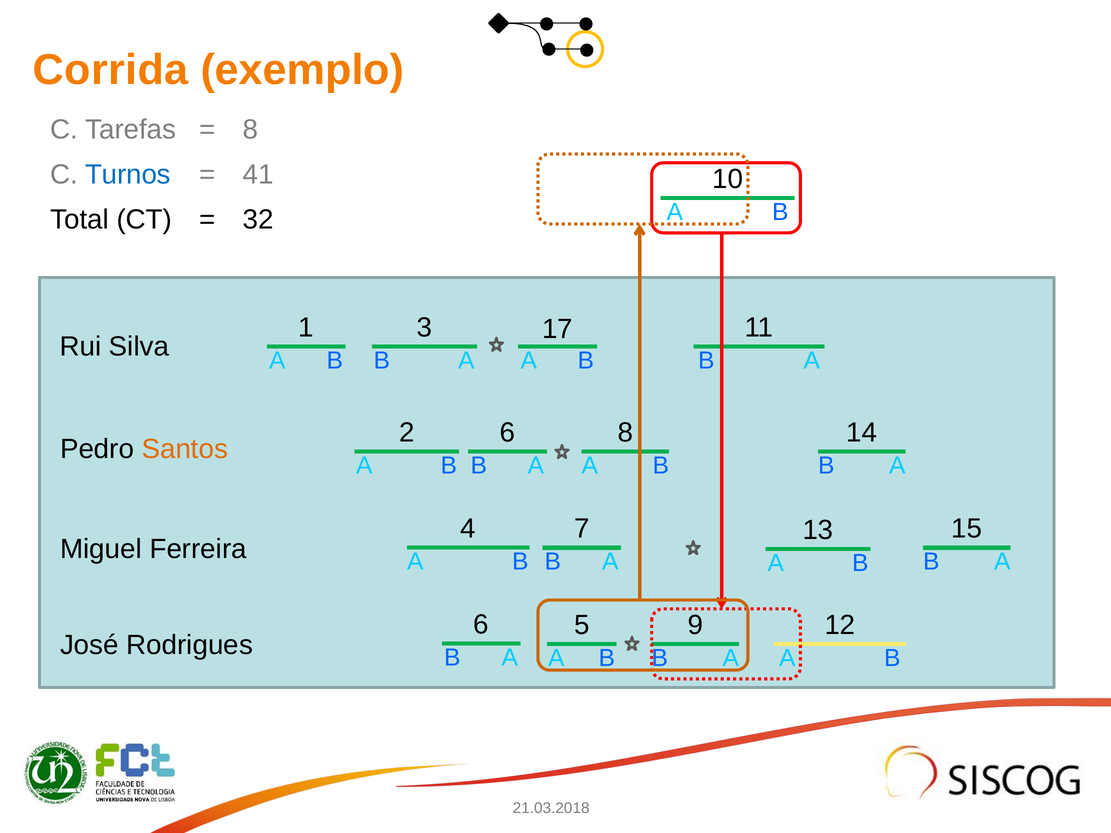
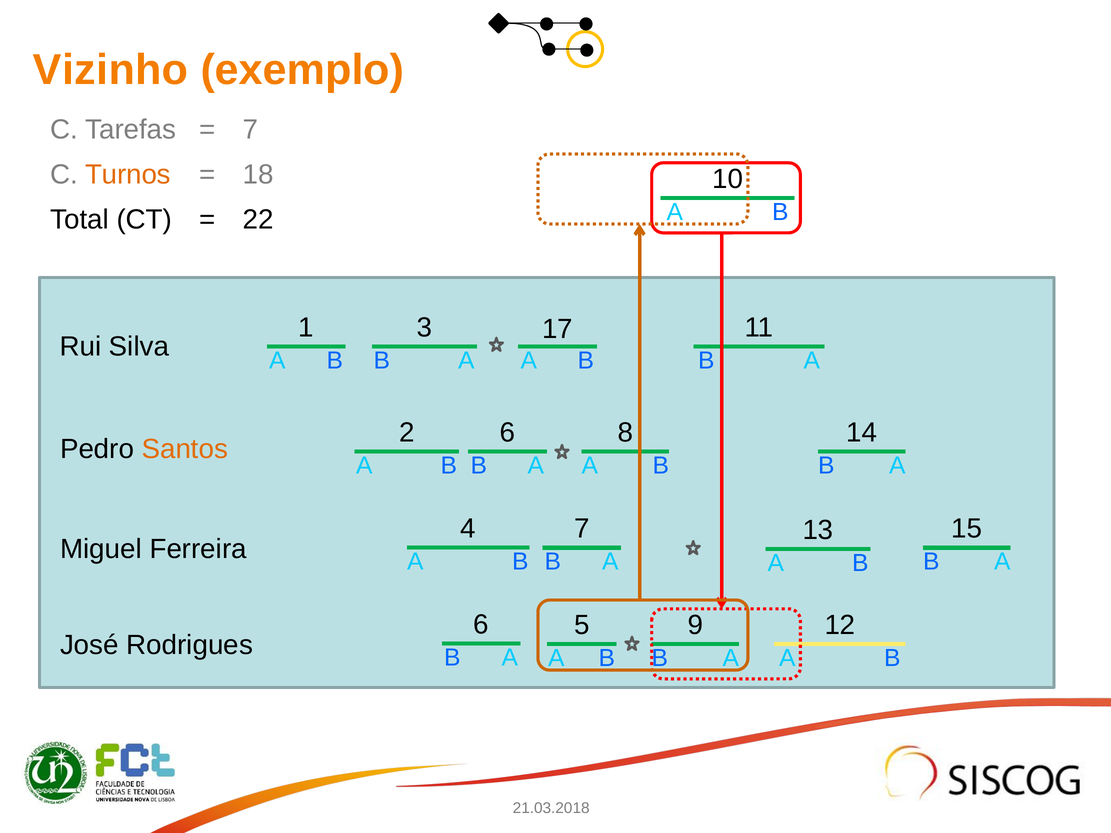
Corrida: Corrida -> Vizinho (111, 70)
8: 8 -> 7 (251, 130)
Turnos colour: blue -> orange (128, 175)
41: 41 -> 18 (258, 175)
32: 32 -> 22 (258, 220)
